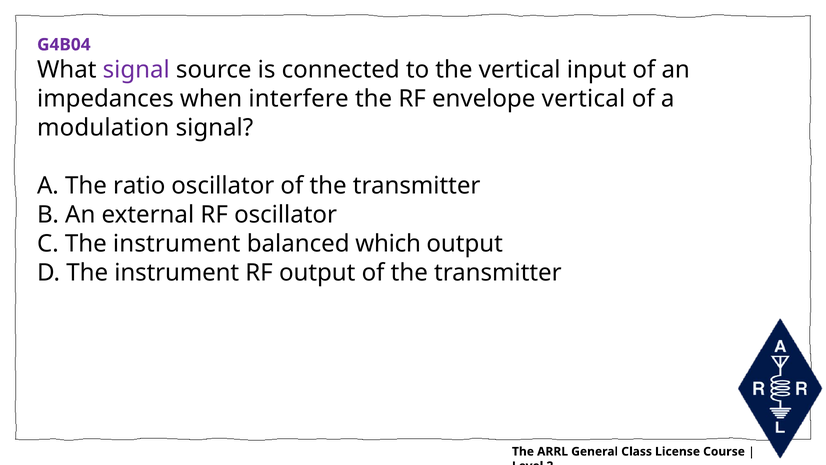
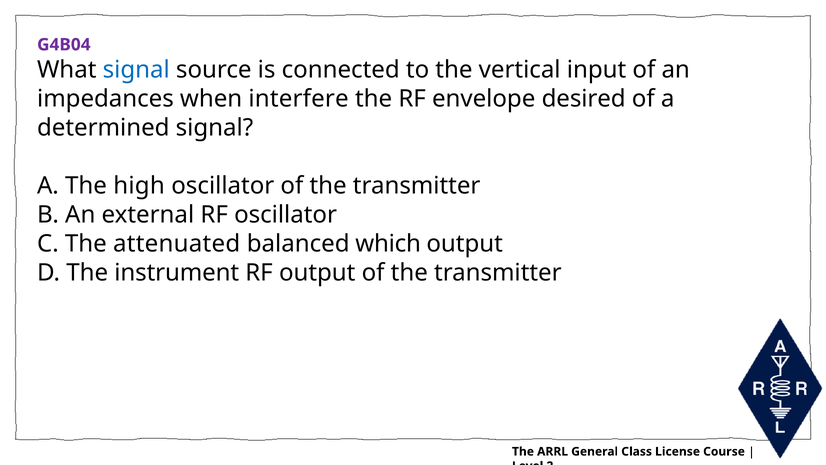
signal colour: purple -> blue (136, 70)
envelope vertical: vertical -> desired (584, 99)
modulation: modulation -> determined (103, 128)
ratio: ratio -> high (139, 186)
C The instrument: instrument -> attenuated (177, 243)
